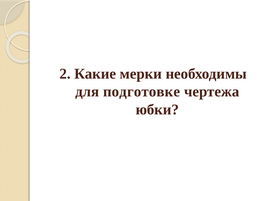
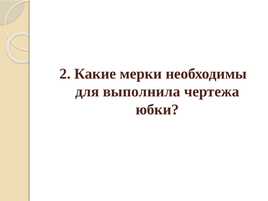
подготовке: подготовке -> выполнила (142, 92)
